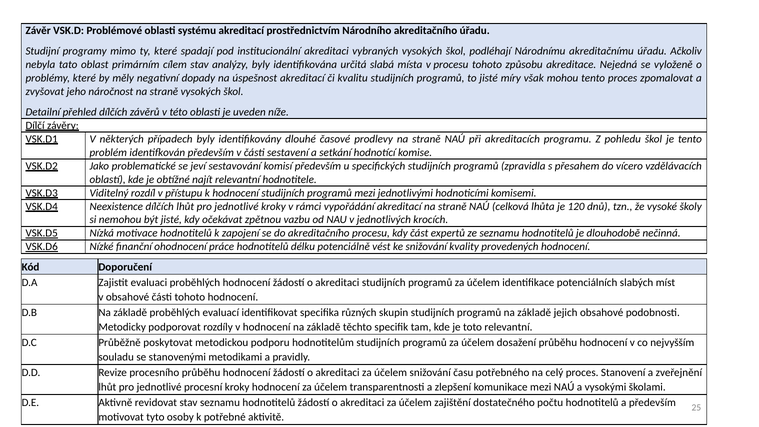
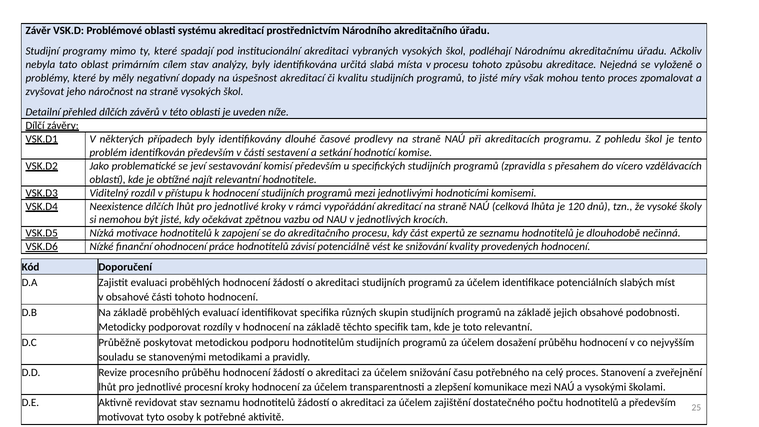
délku: délku -> závisí (303, 247)
